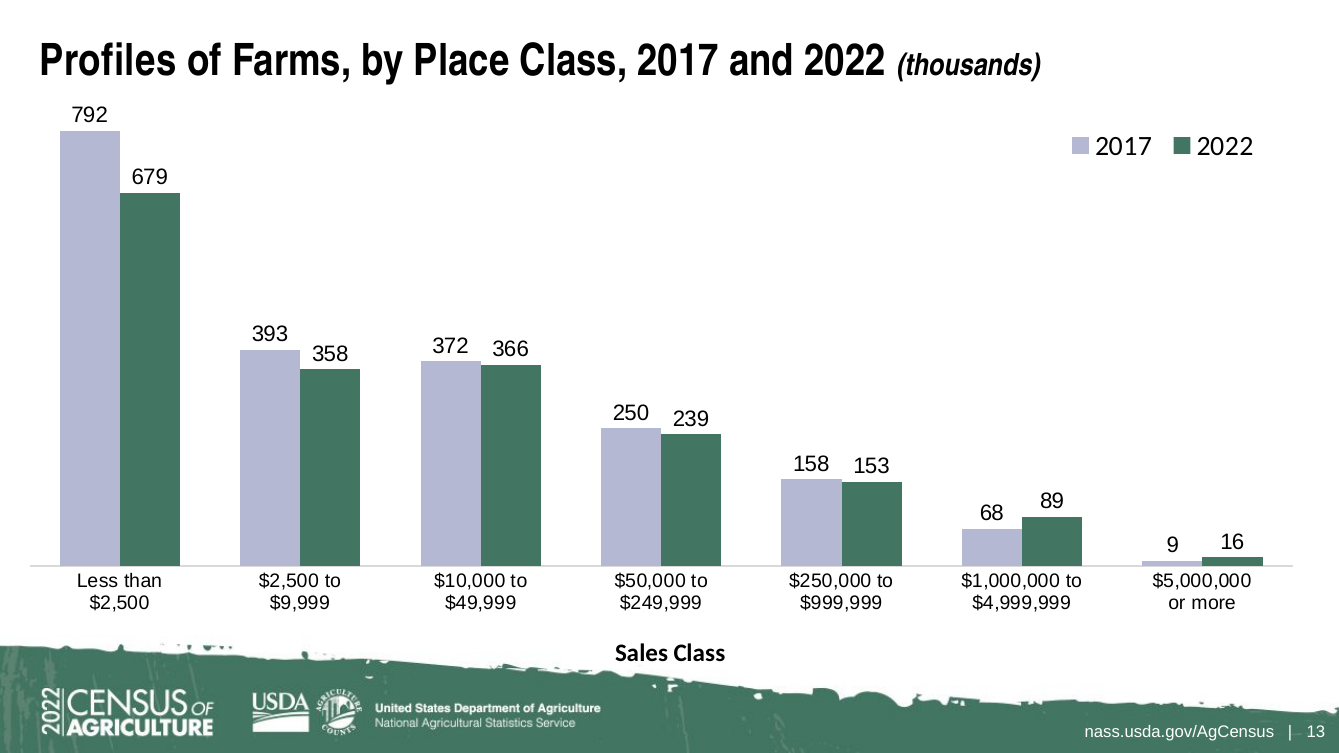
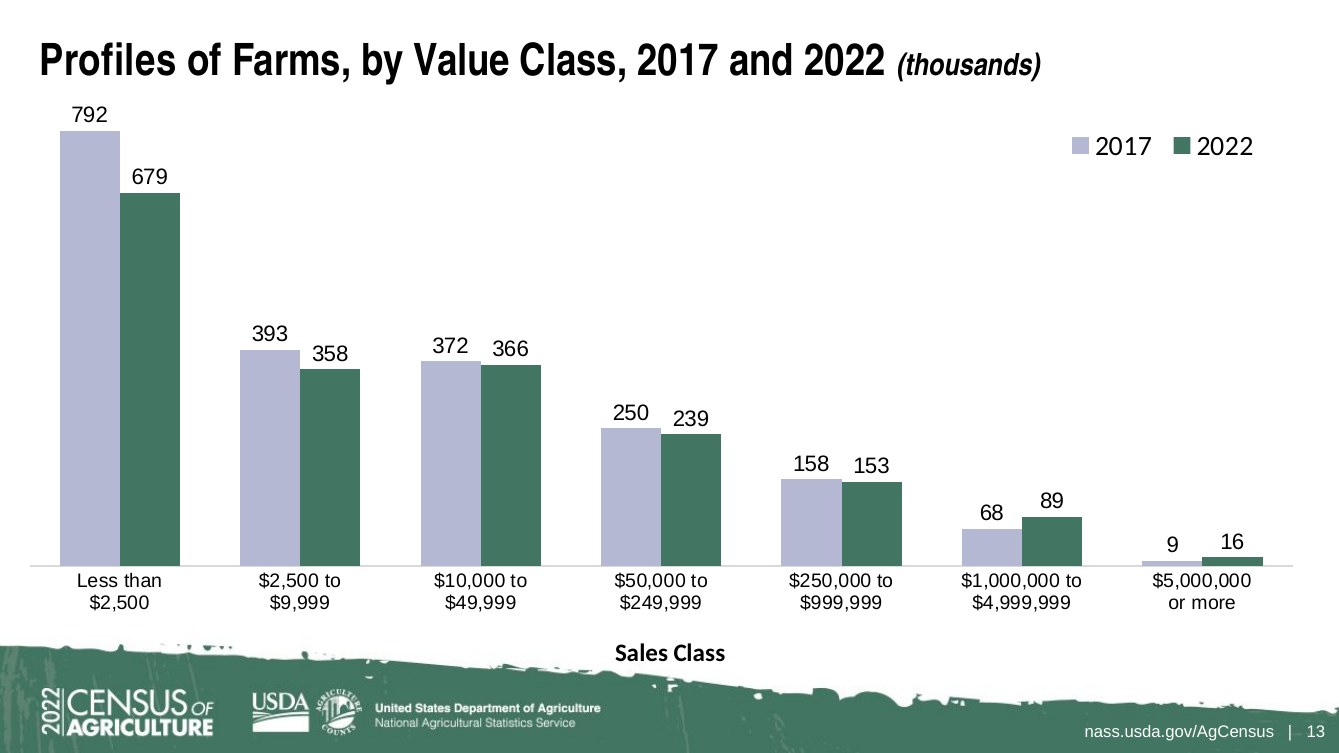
Place: Place -> Value (462, 61)
